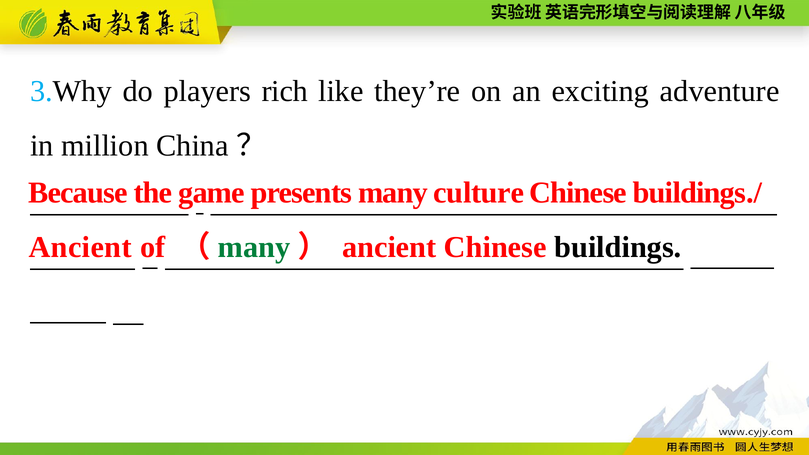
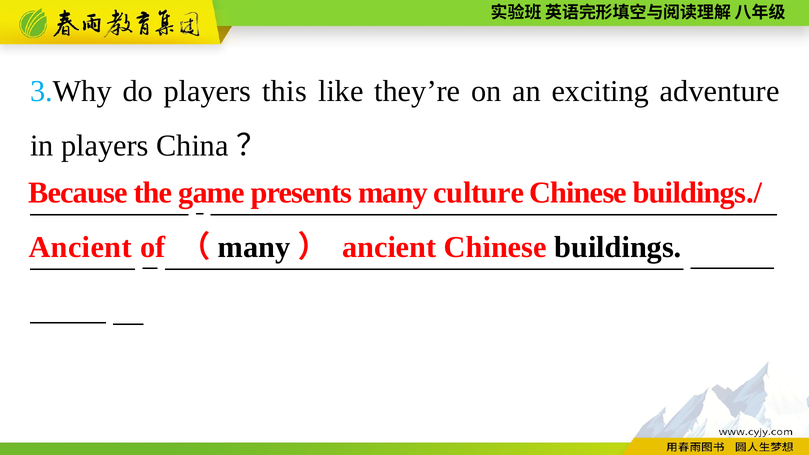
rich: rich -> this (284, 91)
in million: million -> players (105, 146)
many colour: green -> black (254, 247)
